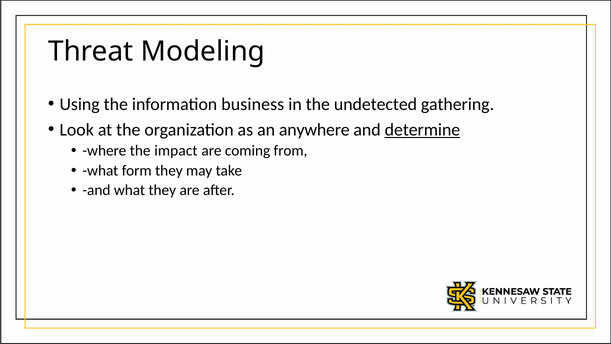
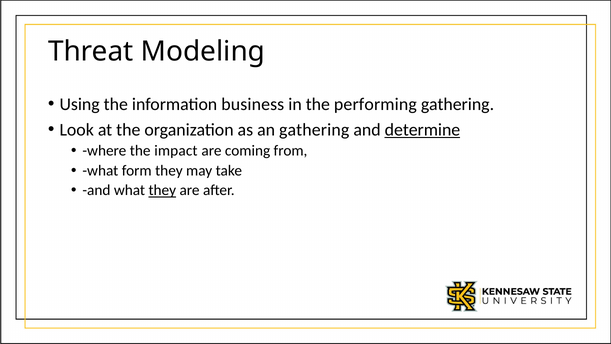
undetected: undetected -> performing (375, 104)
an anywhere: anywhere -> gathering (314, 130)
they underline: none -> present (162, 190)
